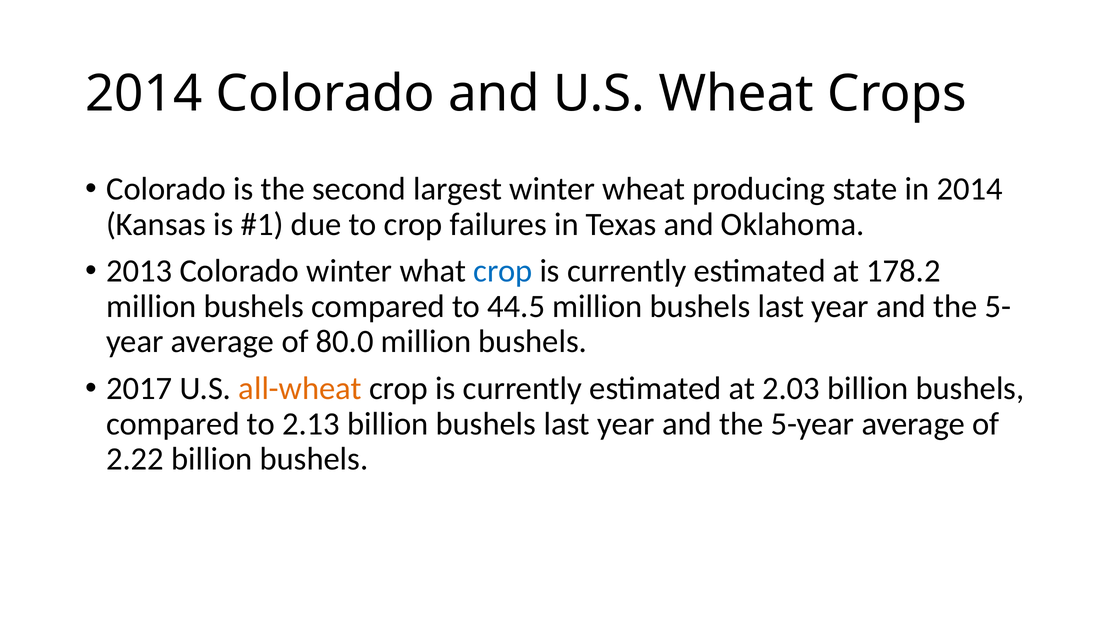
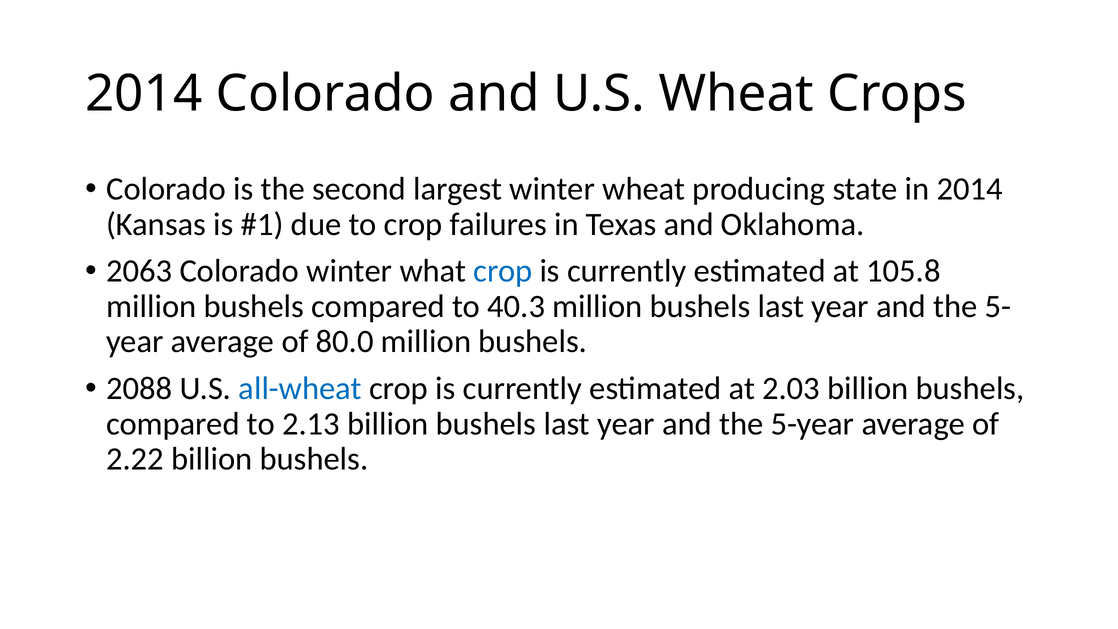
2013: 2013 -> 2063 (139, 271)
178.2: 178.2 -> 105.8 (904, 271)
44.5: 44.5 -> 40.3 (516, 306)
2017: 2017 -> 2088 (139, 388)
all-wheat colour: orange -> blue (300, 388)
